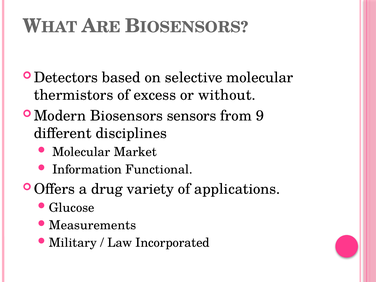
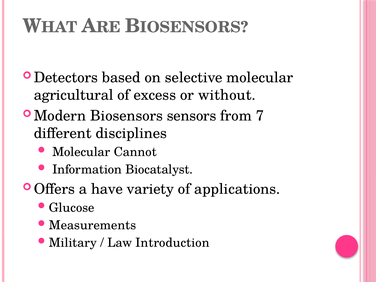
thermistors: thermistors -> agricultural (74, 95)
9: 9 -> 7 (260, 116)
Market: Market -> Cannot (135, 152)
Functional: Functional -> Biocatalyst (159, 169)
drug: drug -> have (107, 189)
Incorporated: Incorporated -> Introduction (173, 243)
